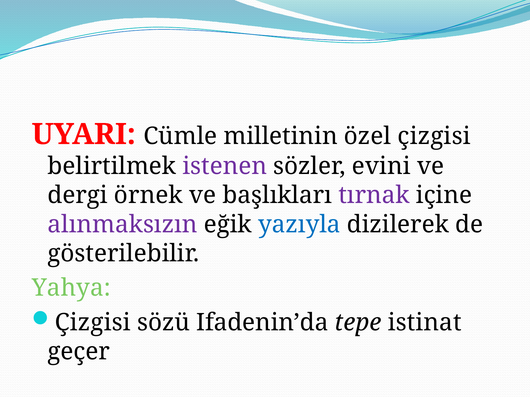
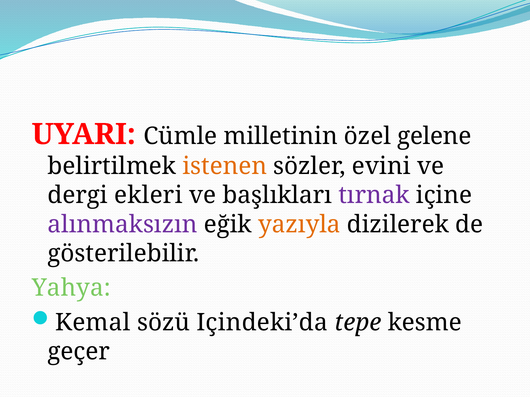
özel çizgisi: çizgisi -> gelene (434, 136)
istenen colour: purple -> orange (225, 166)
örnek: örnek -> ekleri (148, 196)
yazıyla colour: blue -> orange (299, 225)
Çizgisi: Çizgisi -> Kemal (93, 323)
Ifadenin’da: Ifadenin’da -> Içindeki’da (262, 323)
istinat: istinat -> kesme (425, 323)
